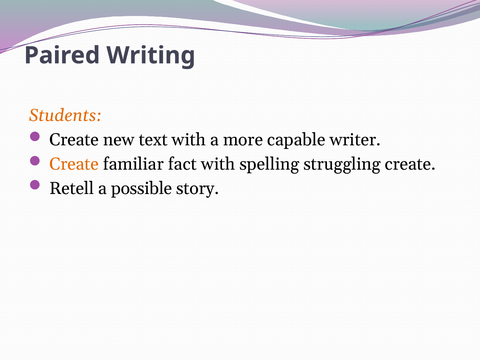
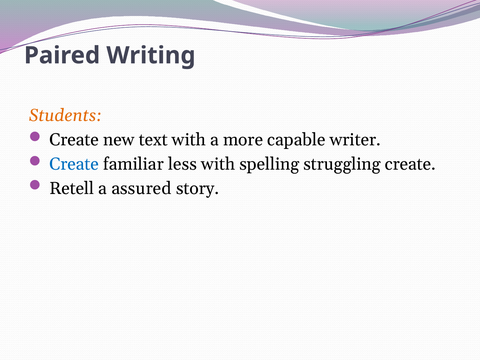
Create colour: orange -> blue (74, 164)
fact: fact -> less (182, 164)
possible: possible -> assured (141, 188)
